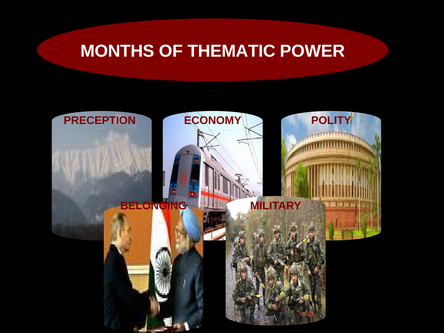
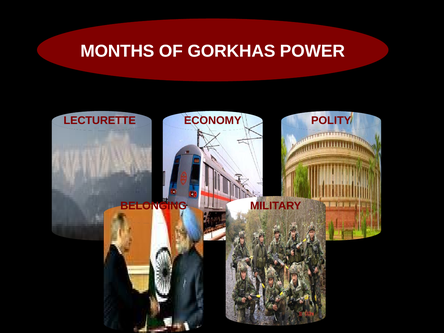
THEMATIC: THEMATIC -> GORKHAS (231, 51)
PRECEPTION: PRECEPTION -> LECTURETTE (100, 121)
